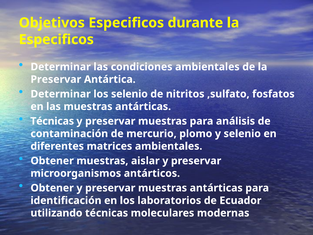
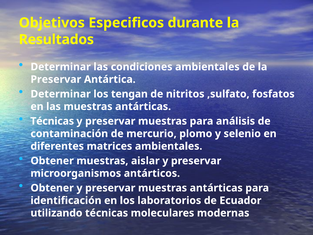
Especificos: Especificos -> Resultados (56, 39)
los selenio: selenio -> tengan (129, 94)
